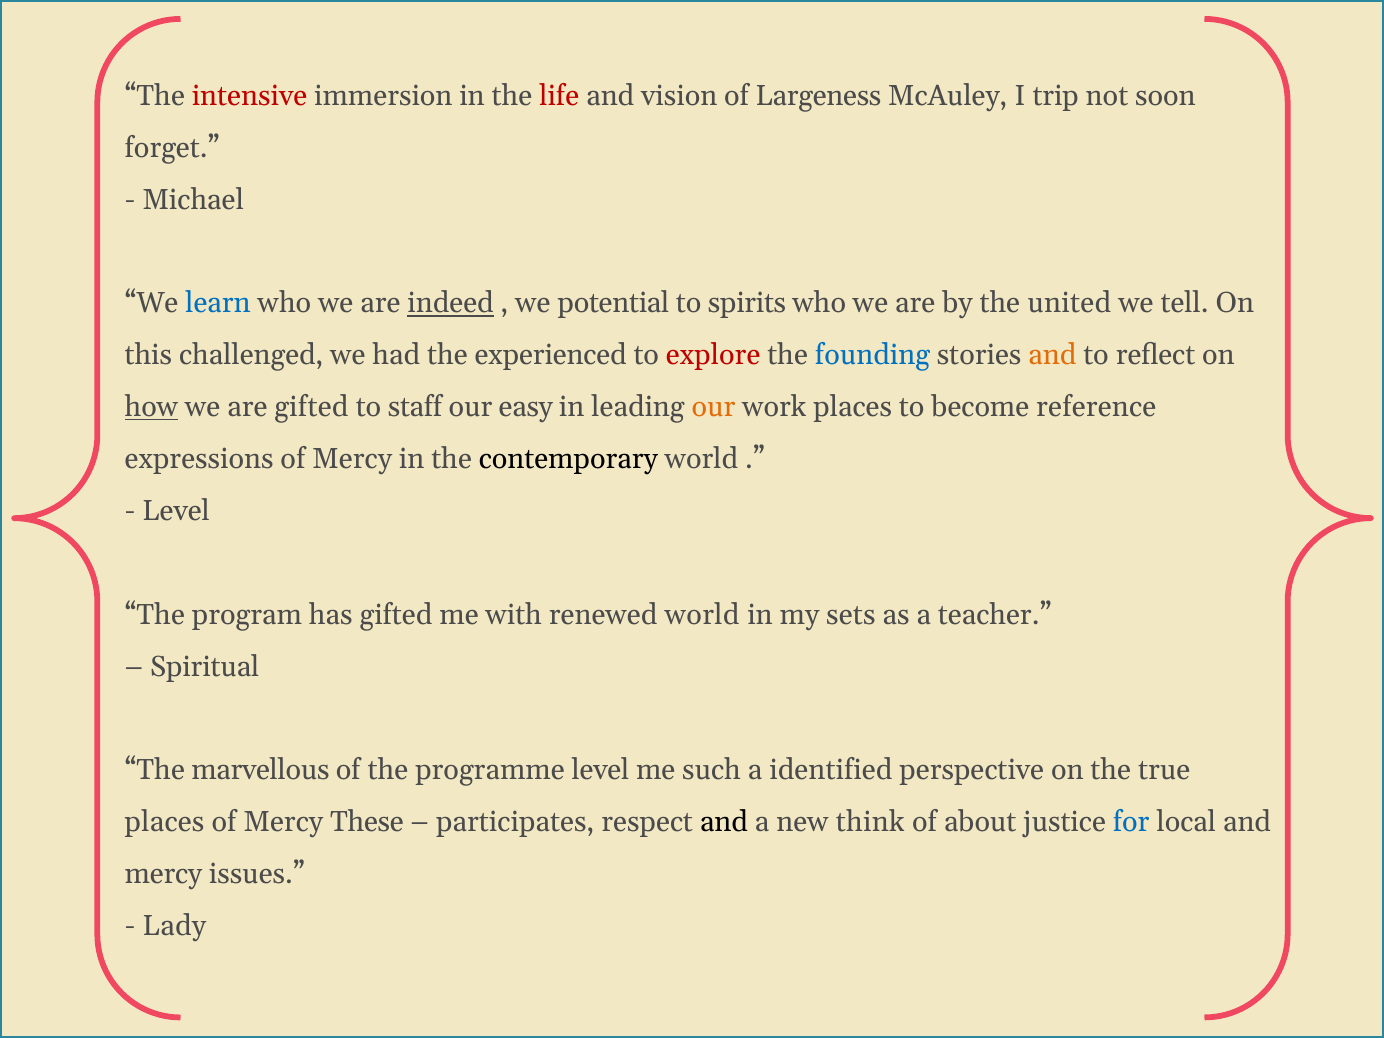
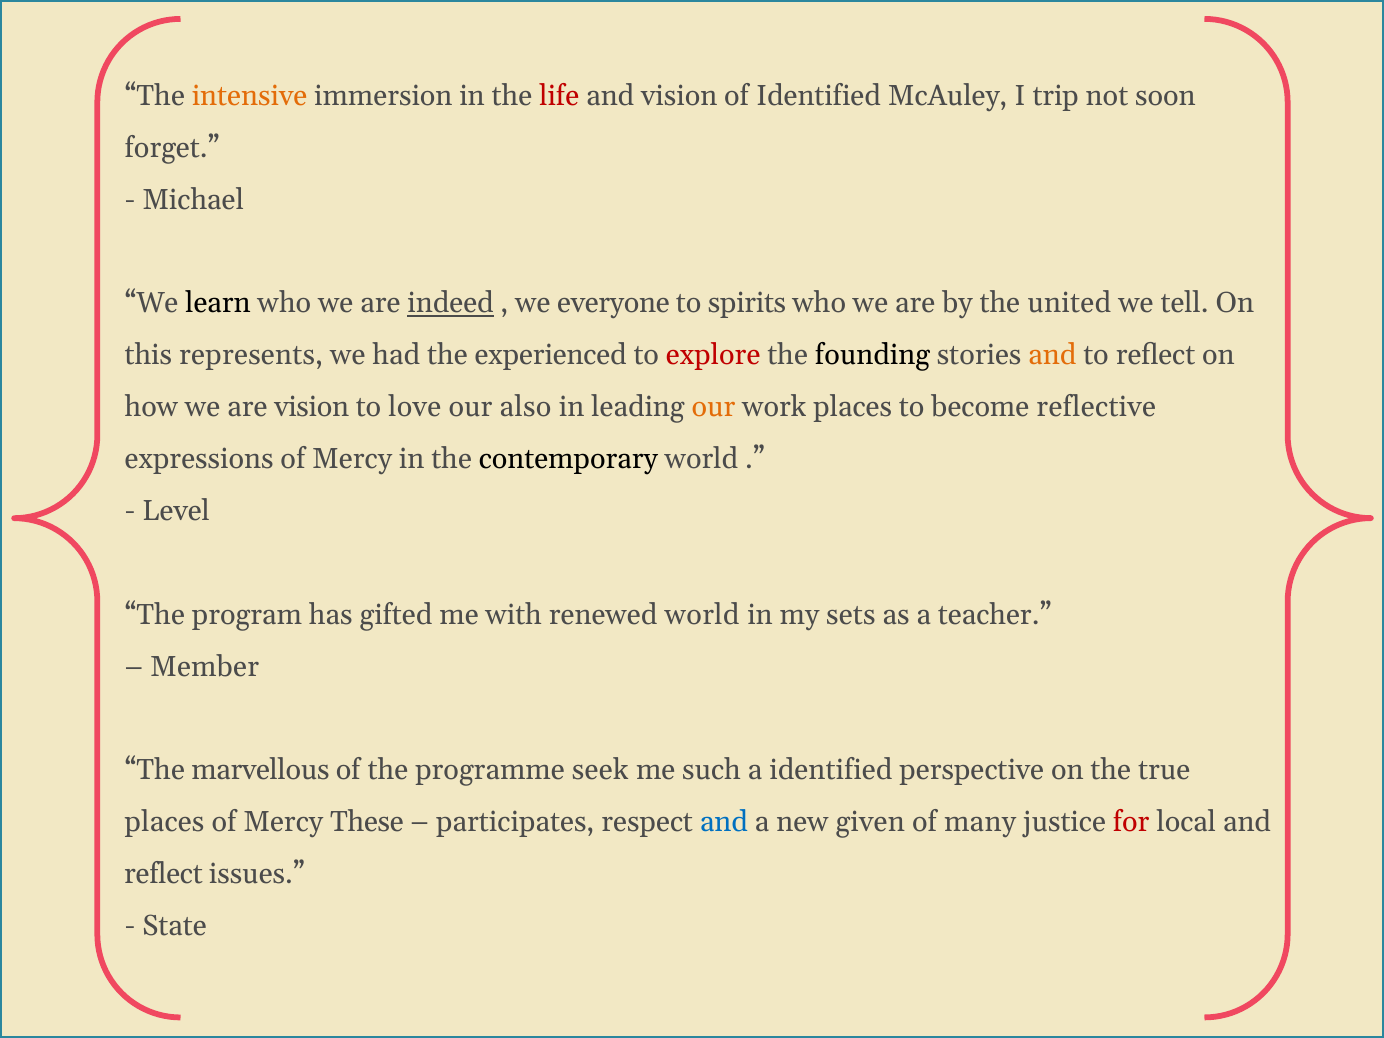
intensive colour: red -> orange (250, 96)
of Largeness: Largeness -> Identified (818, 96)
learn colour: blue -> black (218, 303)
potential: potential -> everyone (613, 303)
challenged: challenged -> represents (251, 355)
founding colour: blue -> black (872, 355)
how underline: present -> none (151, 407)
are gifted: gifted -> vision (312, 407)
staff: staff -> love (415, 407)
easy: easy -> also (526, 407)
reference: reference -> reflective (1096, 407)
Spiritual: Spiritual -> Member (205, 667)
programme level: level -> seek (600, 770)
and colour: black -> blue (724, 822)
think: think -> given (870, 822)
about: about -> many (980, 822)
for colour: blue -> red (1131, 822)
mercy: mercy -> reflect (163, 874)
Lady: Lady -> State (175, 926)
